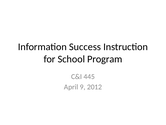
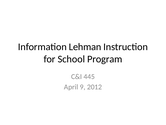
Success: Success -> Lehman (85, 47)
